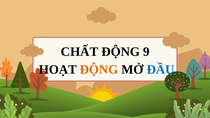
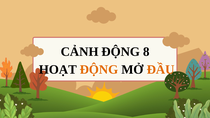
CHẤT: CHẤT -> CẢNH (80, 52)
9: 9 -> 8 (146, 52)
ĐẦU colour: blue -> orange (161, 70)
